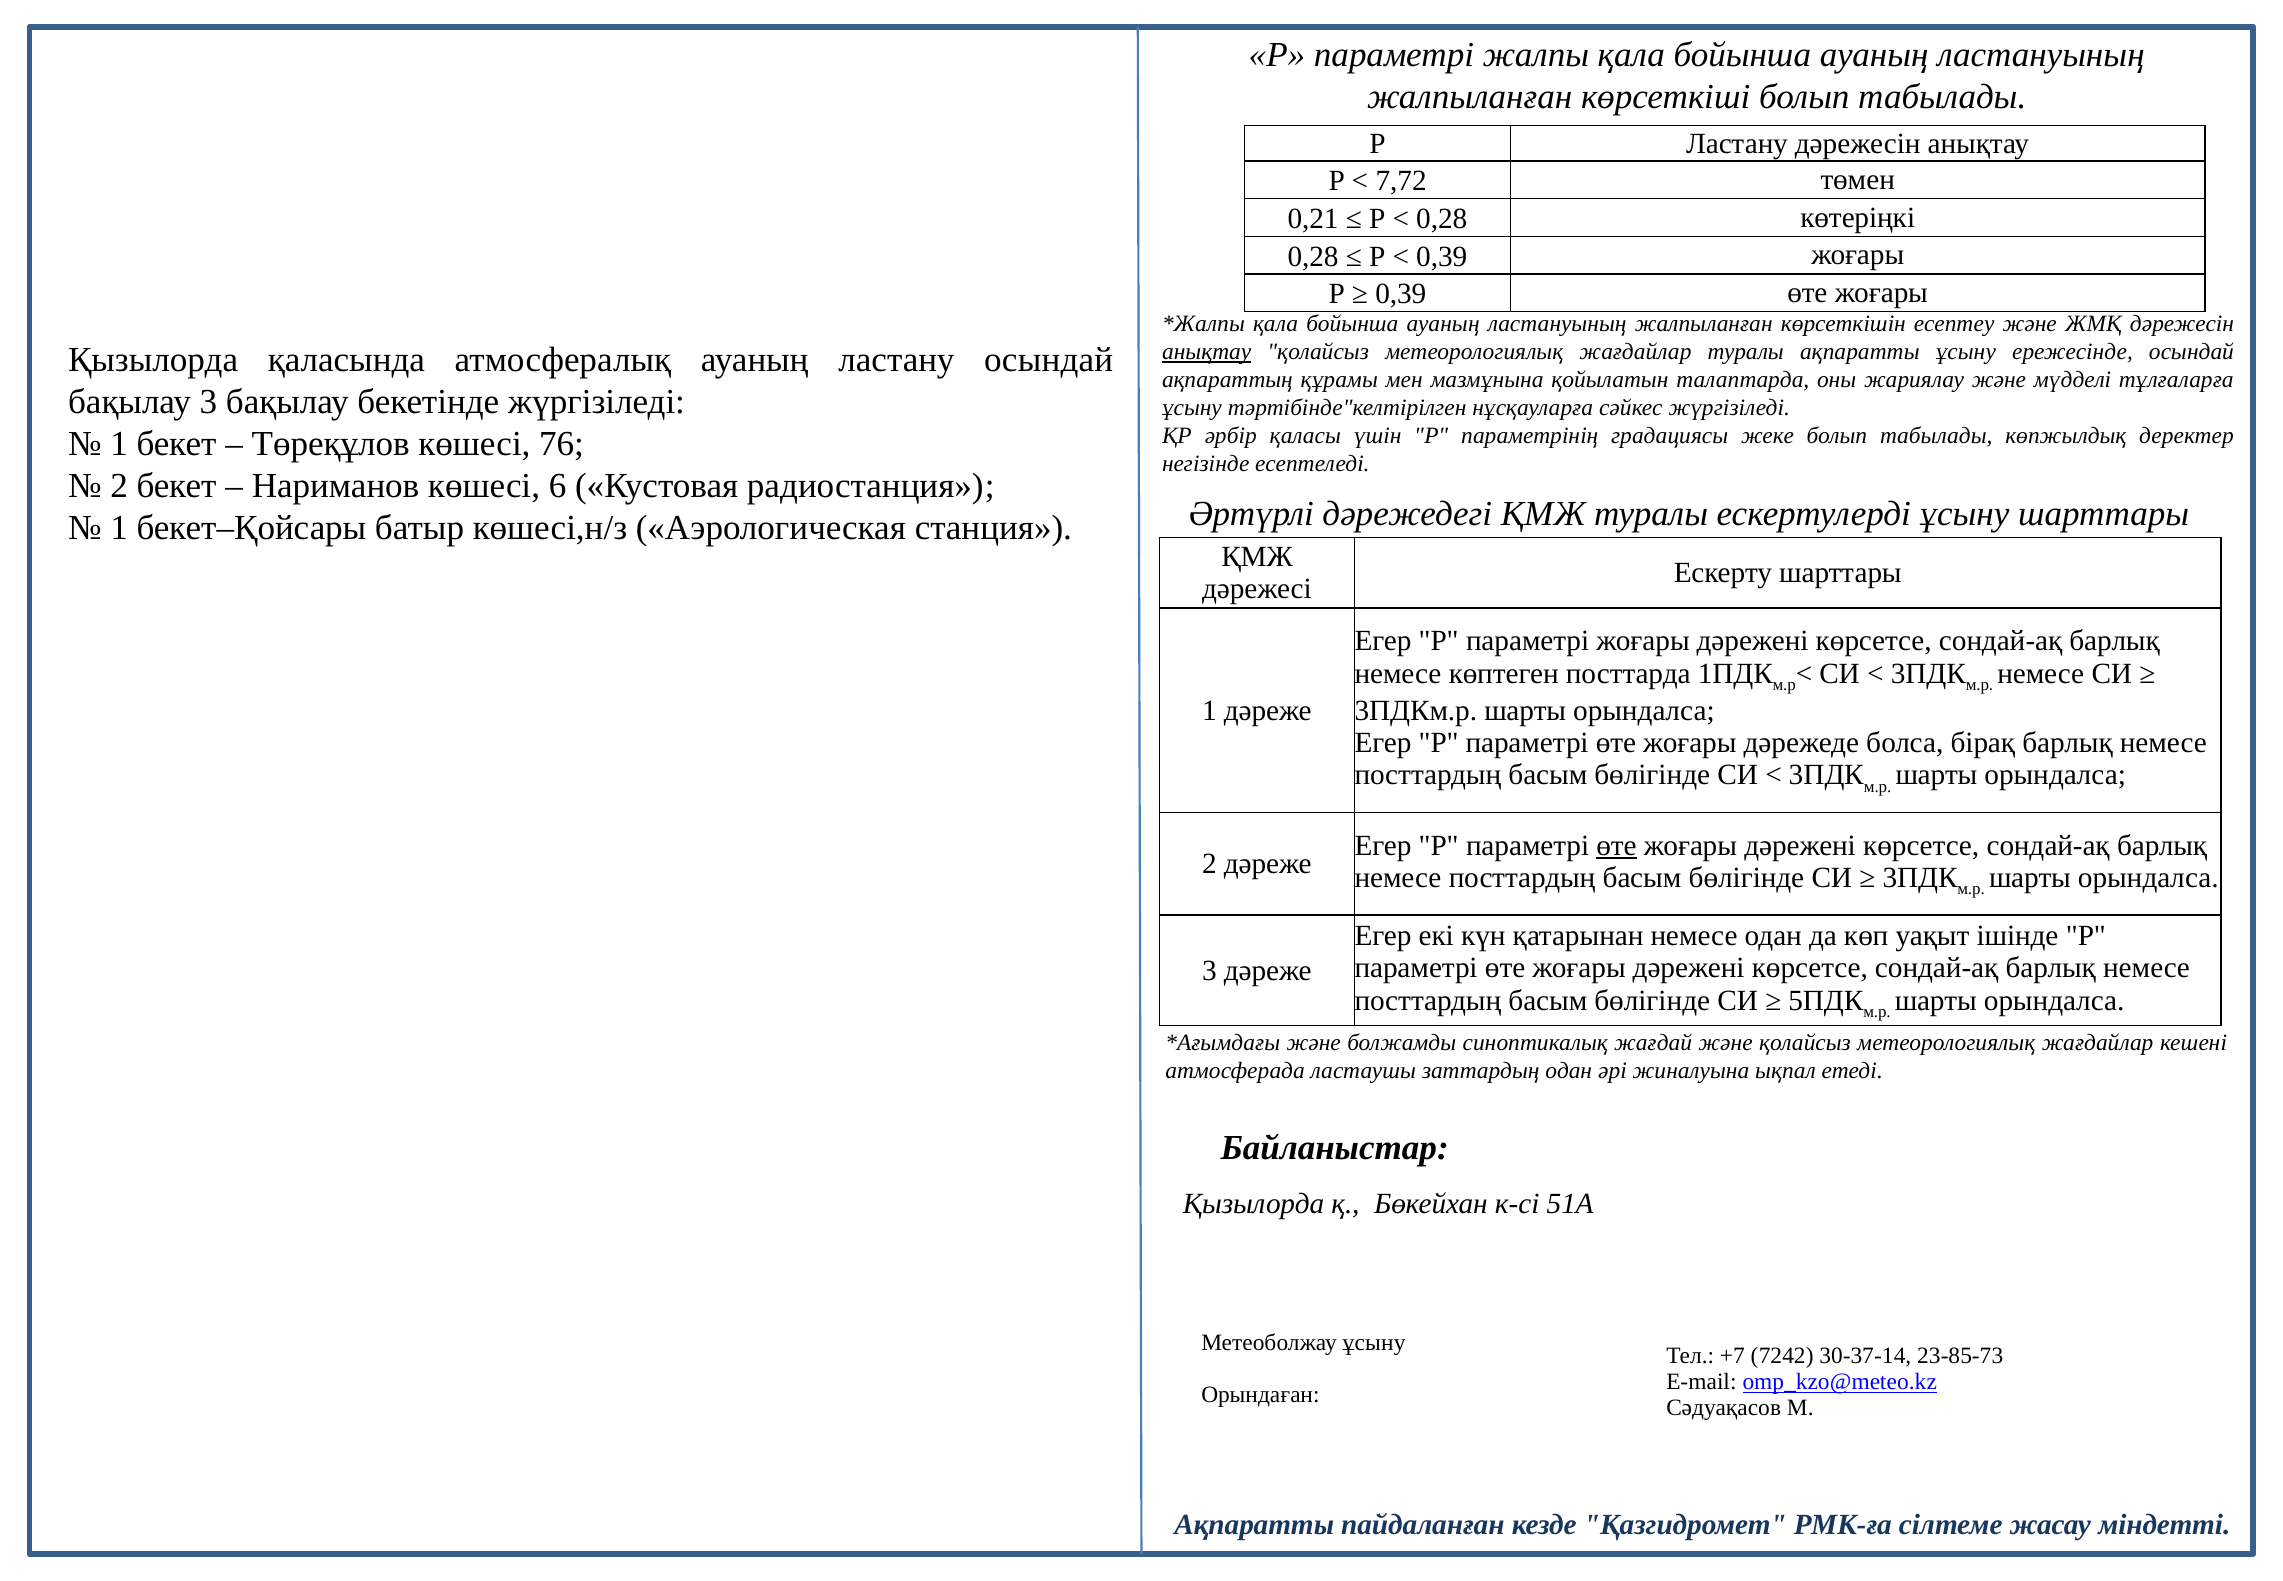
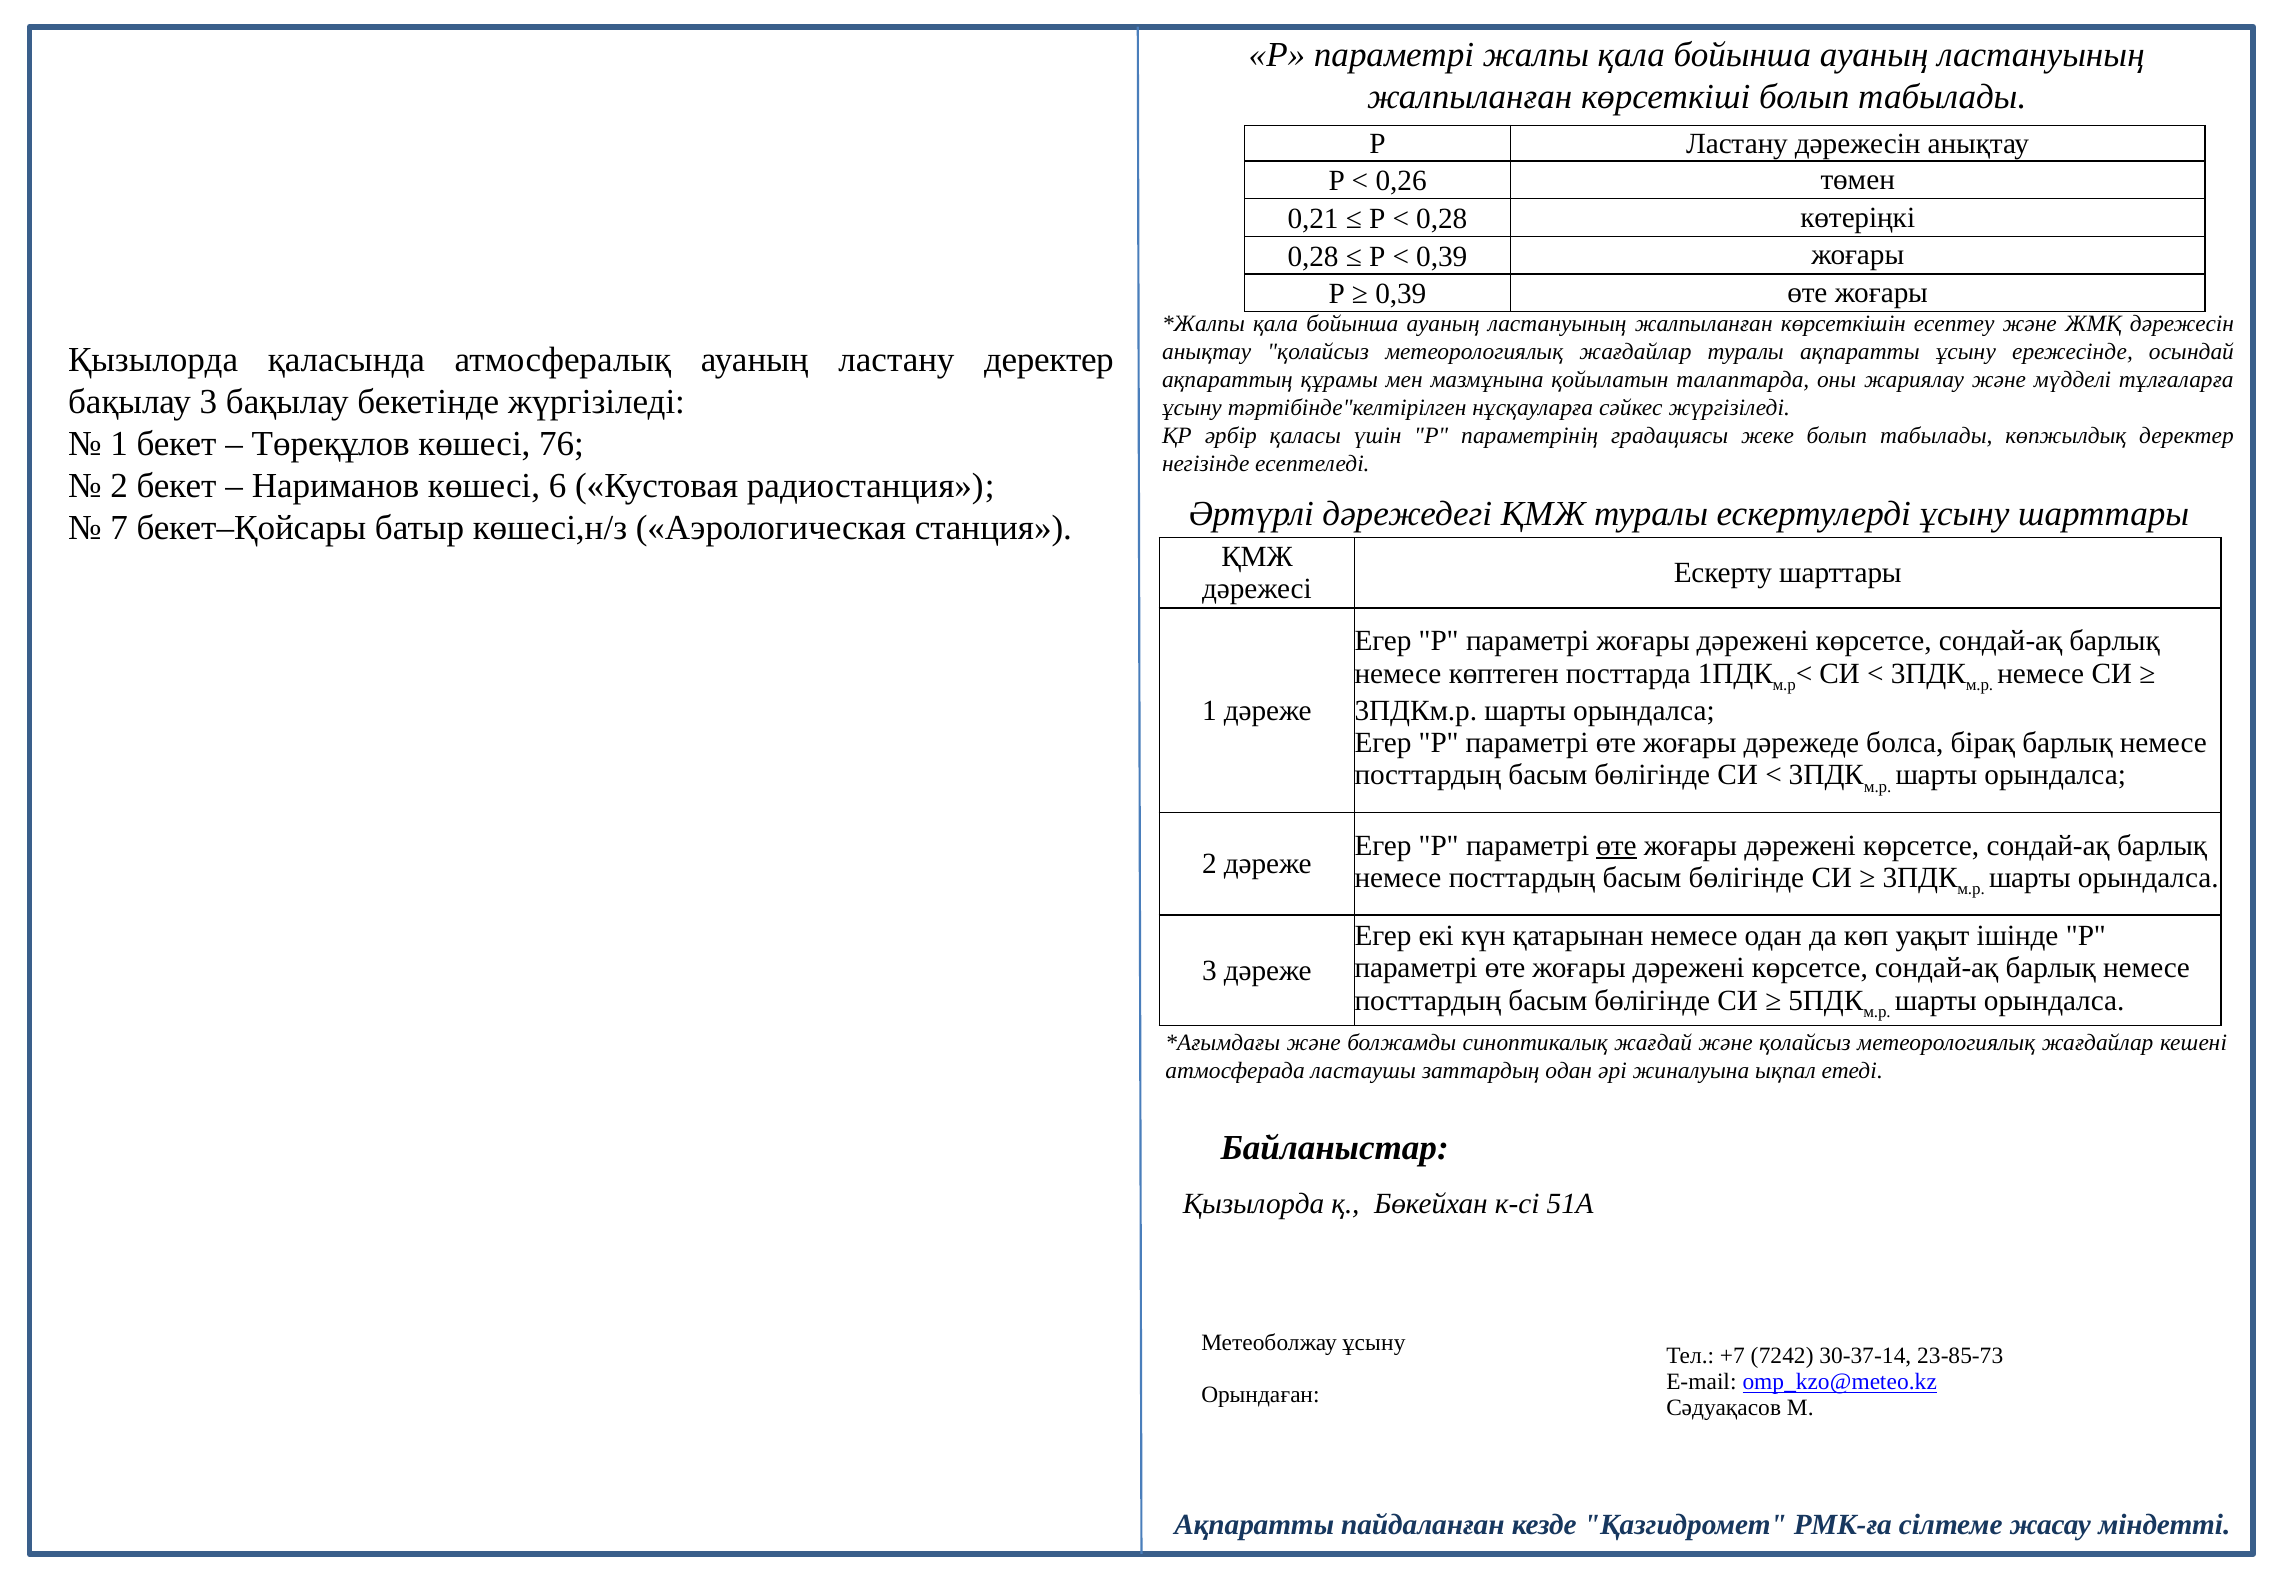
7,72: 7,72 -> 0,26 (1401, 181)
анықтау underline: present -> none (1207, 352)
ластану осындай: осындай -> деректер (1049, 359)
1: 1 -> 7 (119, 528)
